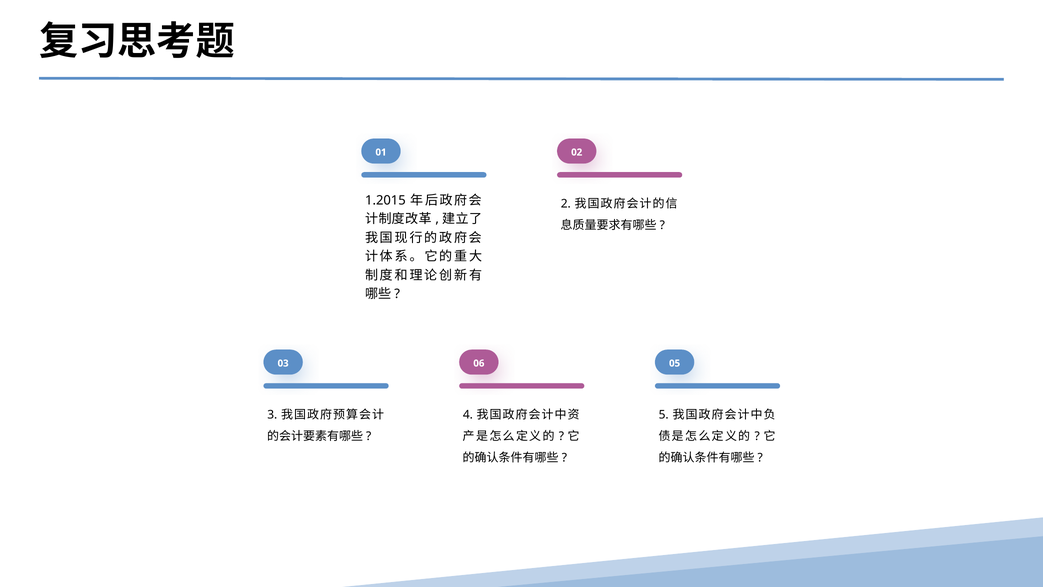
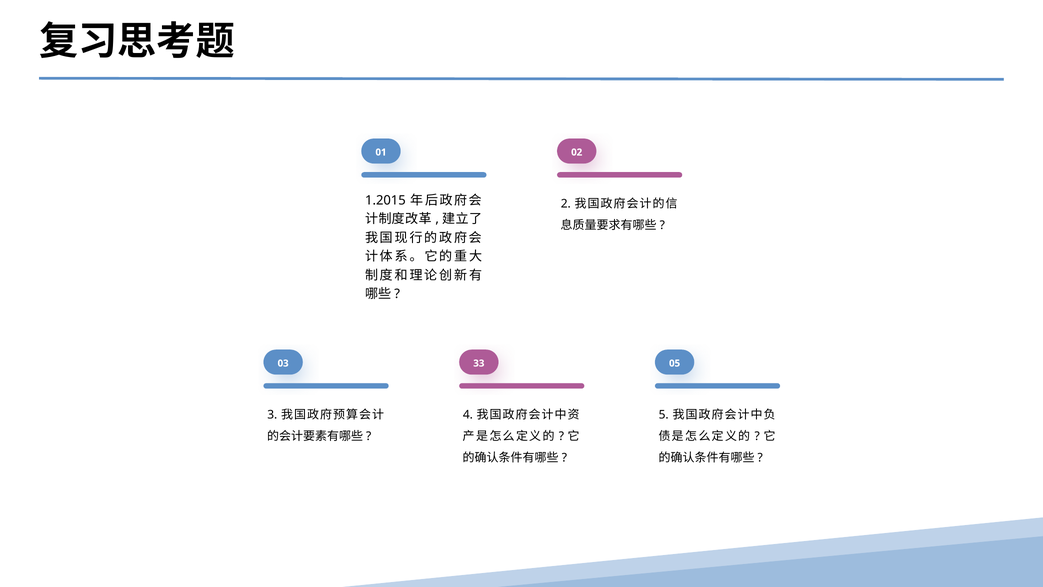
06: 06 -> 33 (479, 363)
